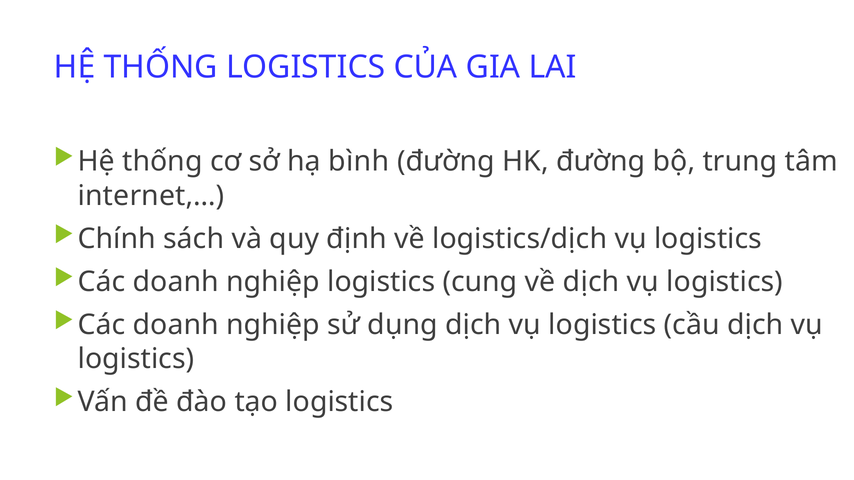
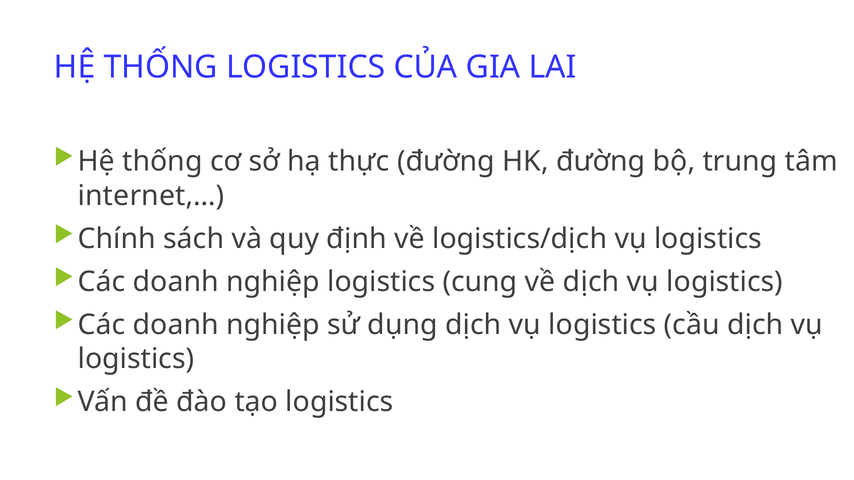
bình: bình -> thực (359, 162)
